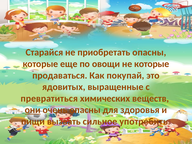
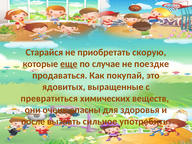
приобретать опасны: опасны -> скорую (149, 52)
еще underline: none -> present (69, 64)
овощи: овощи -> случае (106, 64)
не которые: которые -> поездке (152, 64)
пищи: пищи -> после (33, 121)
